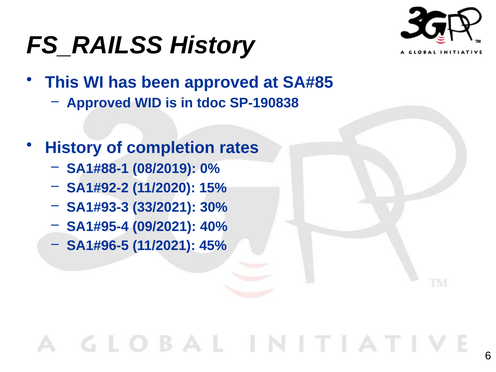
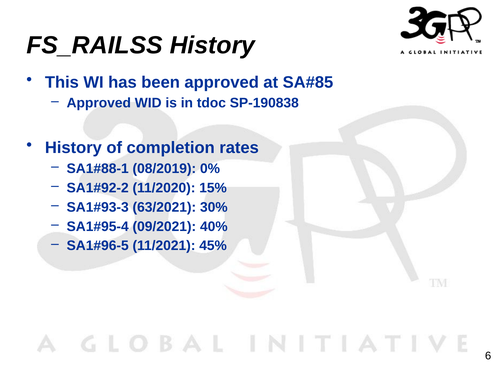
33/2021: 33/2021 -> 63/2021 (164, 207)
